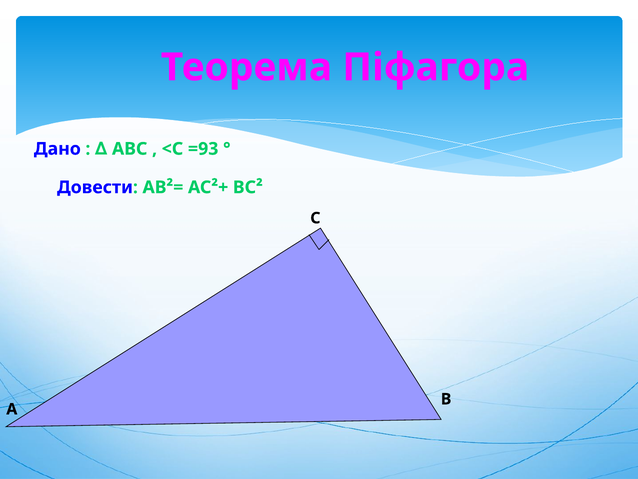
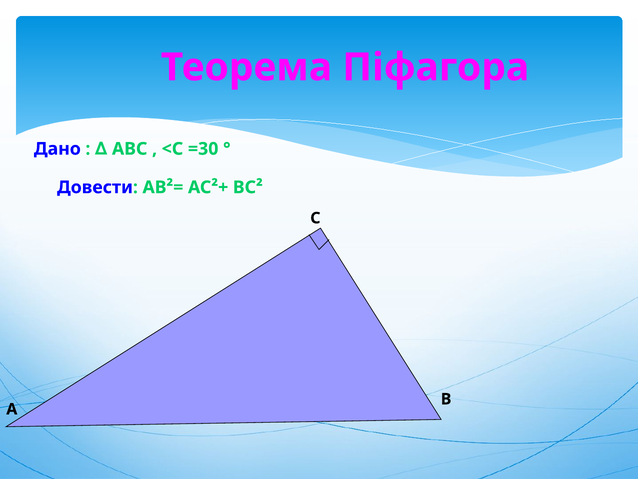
=93: =93 -> =30 (203, 149)
